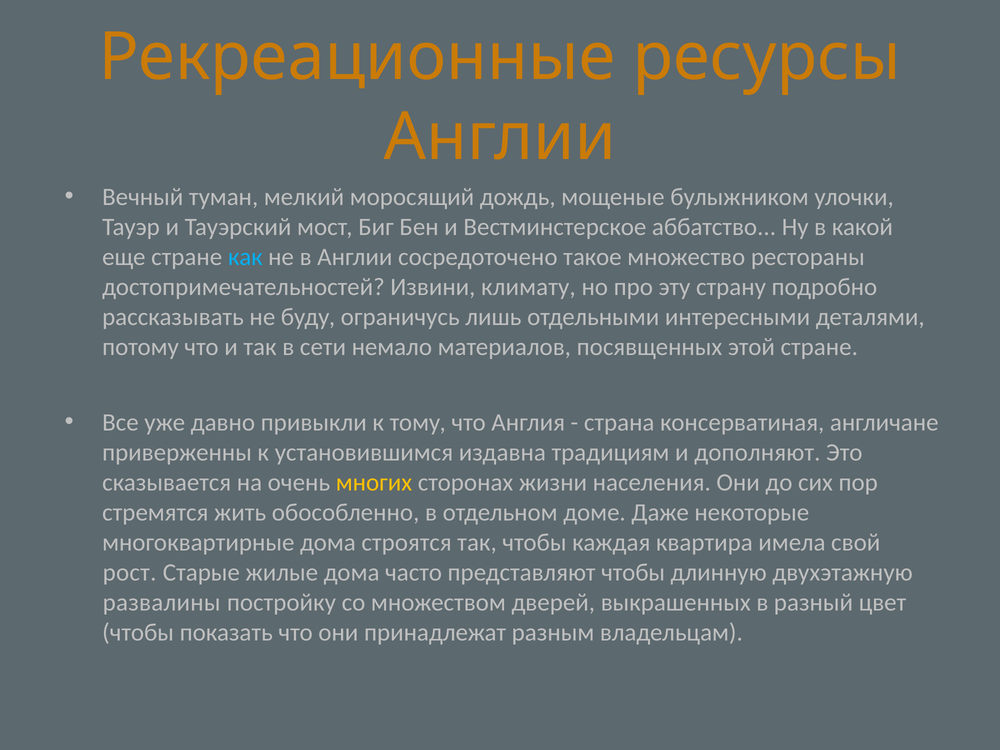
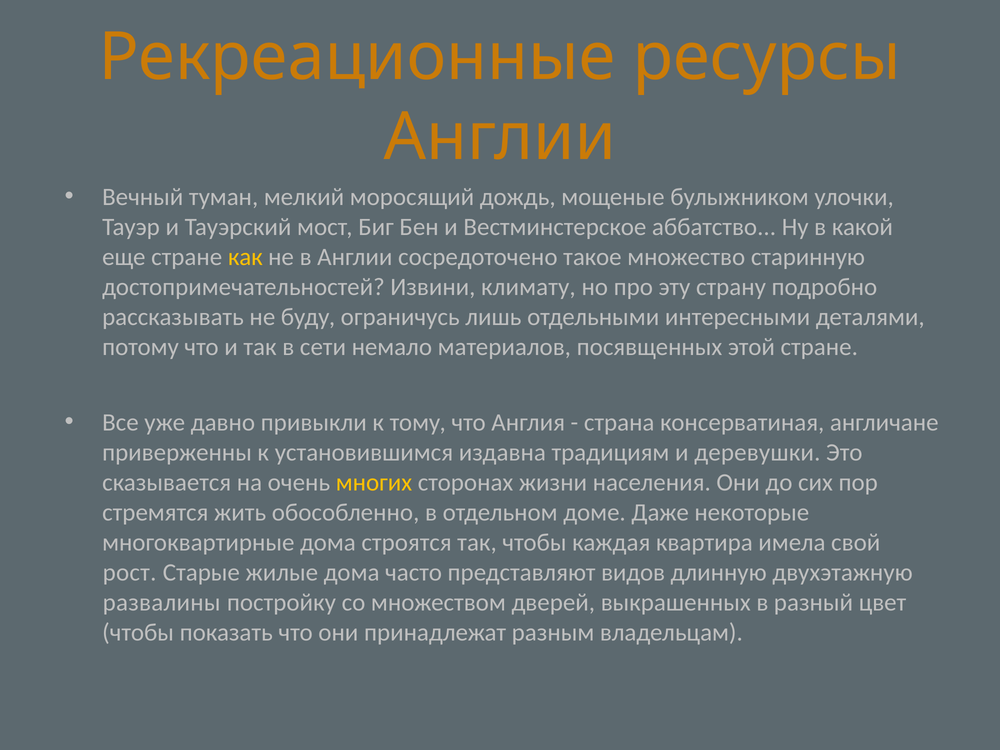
как colour: light blue -> yellow (245, 257)
рестораны: рестораны -> старинную (808, 257)
дополняют: дополняют -> деревушки (757, 452)
представляют чтобы: чтобы -> видов (633, 572)
